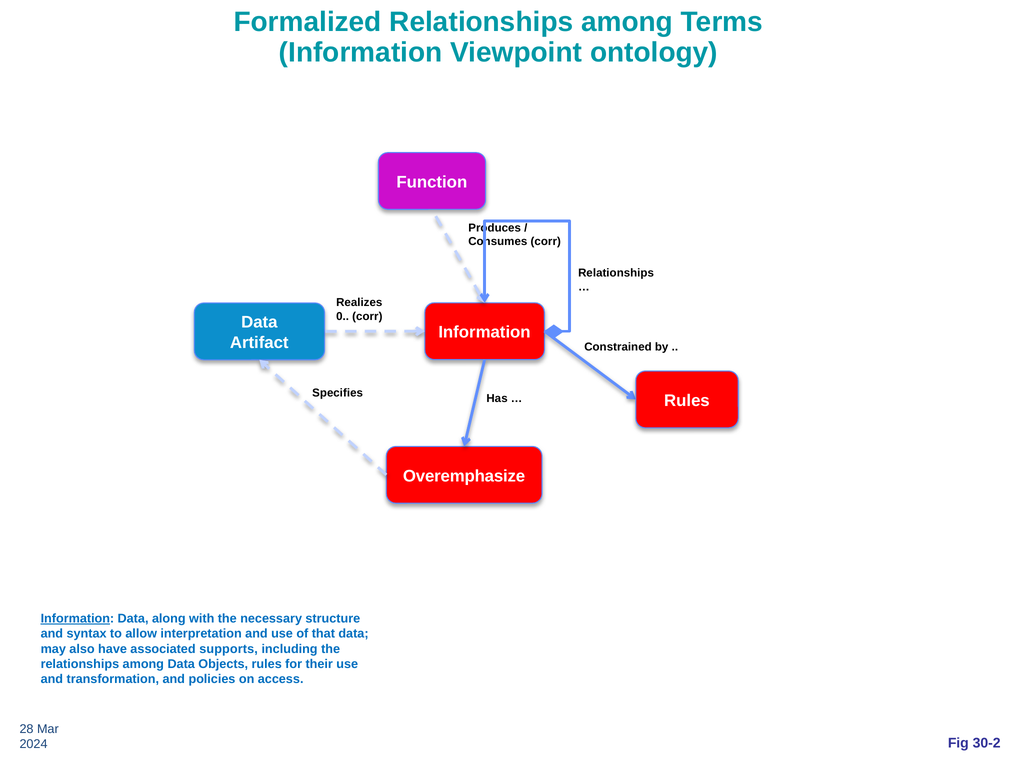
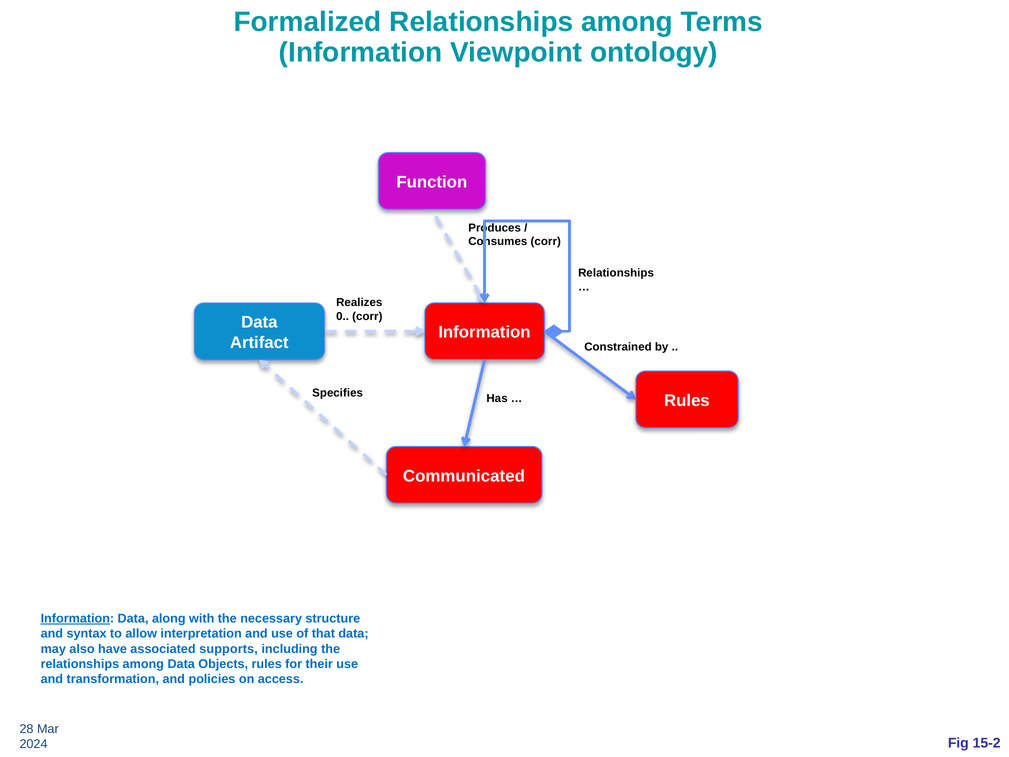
Overemphasize: Overemphasize -> Communicated (464, 476)
30-2: 30-2 -> 15-2 (987, 743)
